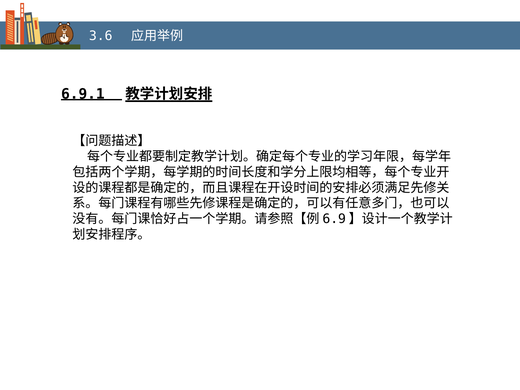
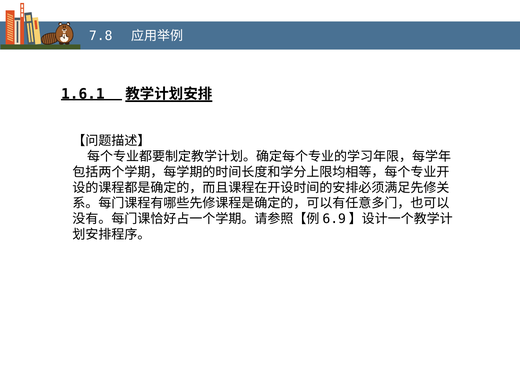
3.6: 3.6 -> 7.8 (101, 36)
6.9.1: 6.9.1 -> 1.6.1 (83, 94)
